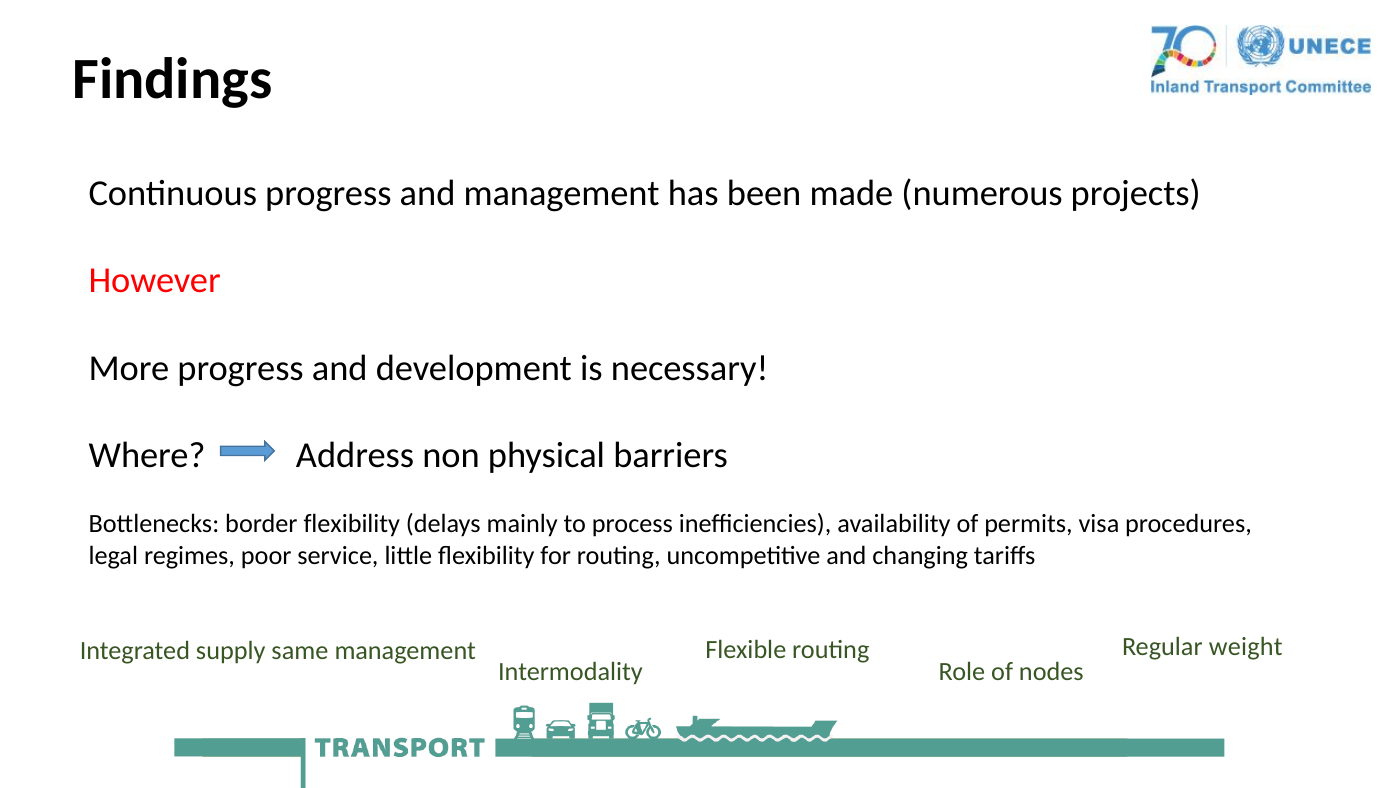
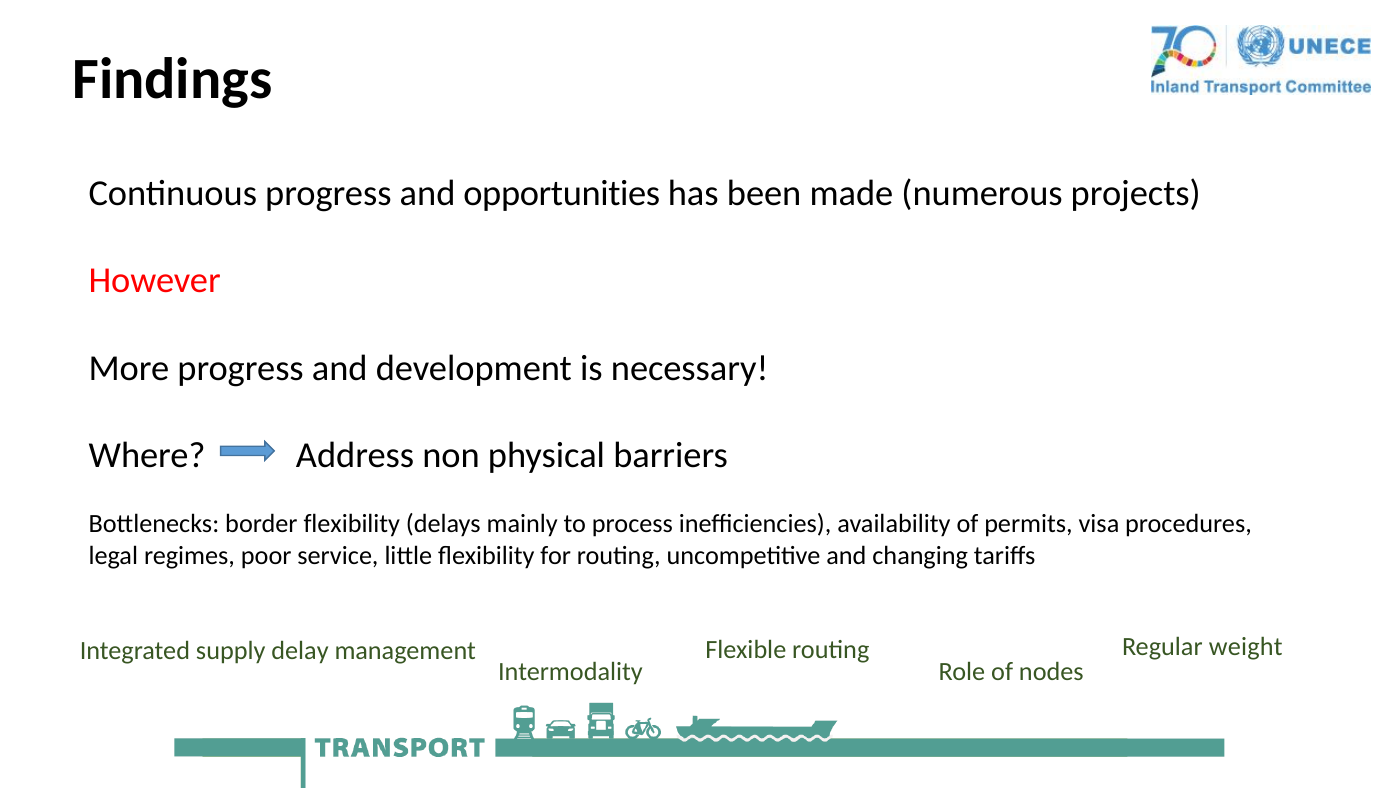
and management: management -> opportunities (562, 193)
same: same -> delay (300, 651)
